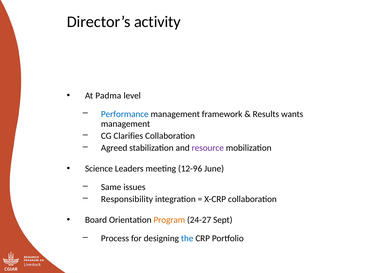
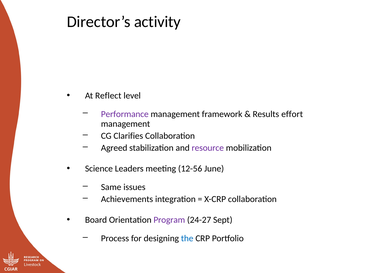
Padma: Padma -> Reflect (108, 96)
Performance colour: blue -> purple (125, 114)
wants: wants -> effort (292, 114)
12-96: 12-96 -> 12-56 (190, 169)
Responsibility: Responsibility -> Achievements (127, 200)
Program colour: orange -> purple (169, 221)
